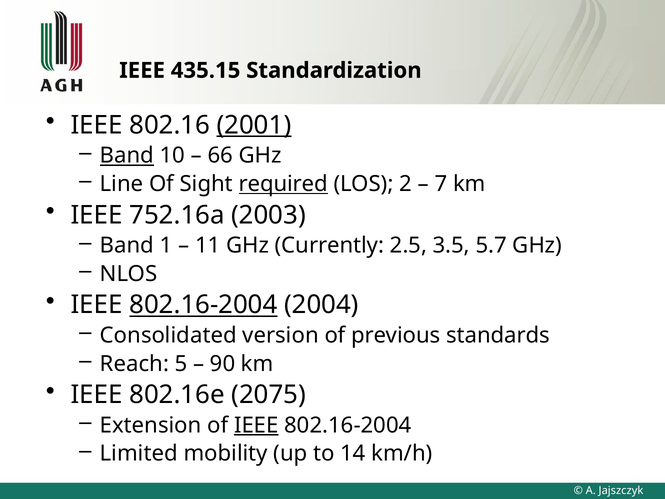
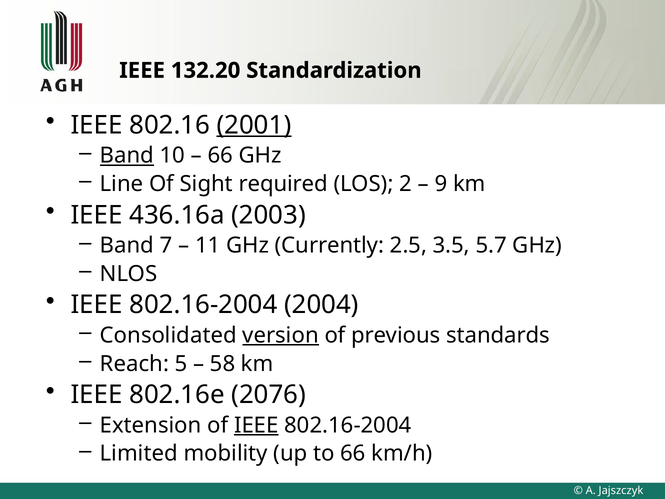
435.15: 435.15 -> 132.20 (206, 70)
required underline: present -> none (283, 184)
7: 7 -> 9 (441, 184)
752.16a: 752.16a -> 436.16a (177, 215)
1: 1 -> 7 (166, 245)
802.16-2004 underline: present -> none (203, 305)
version underline: none -> present (281, 335)
90: 90 -> 58 (223, 364)
2075: 2075 -> 2076 (269, 395)
to 14: 14 -> 66 (353, 453)
